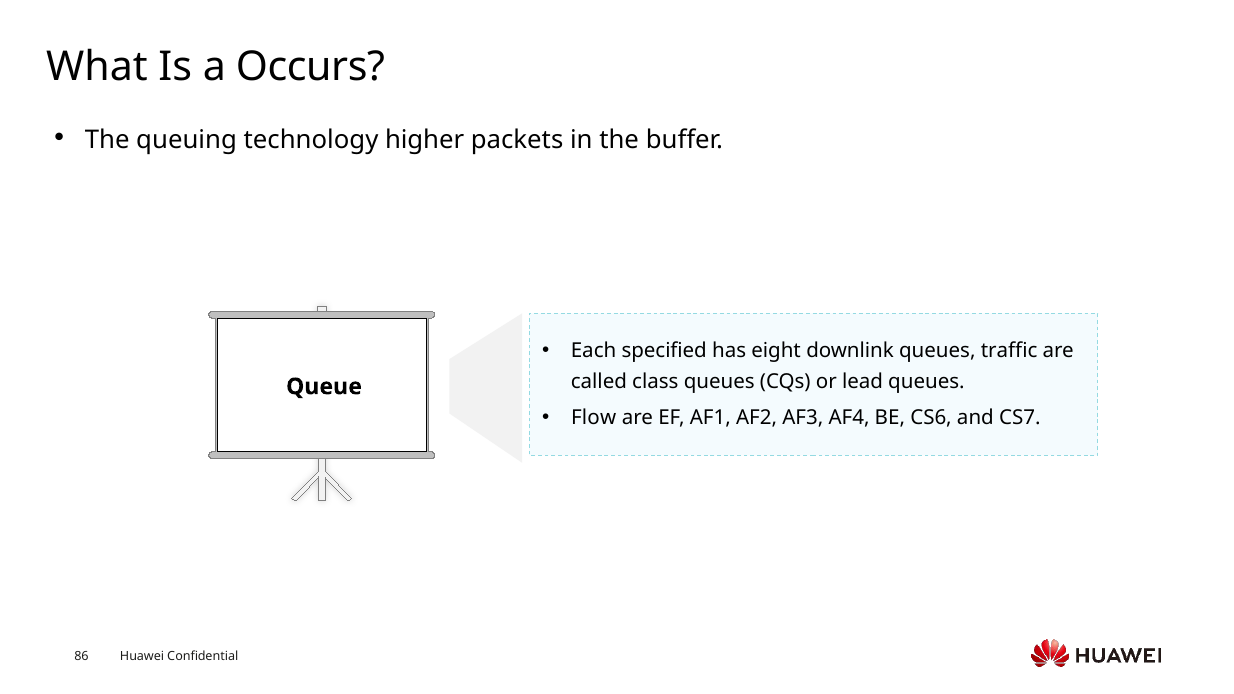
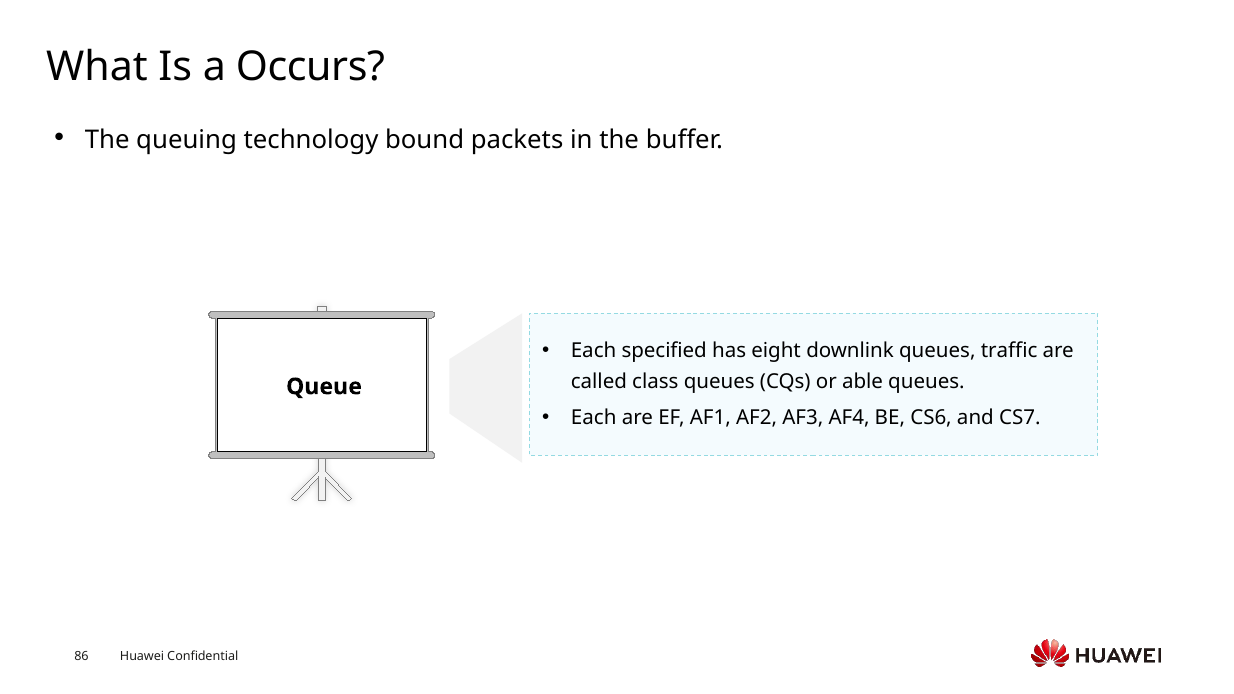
higher: higher -> bound (425, 140)
lead: lead -> able (863, 382)
Flow: Flow -> Each (594, 418)
